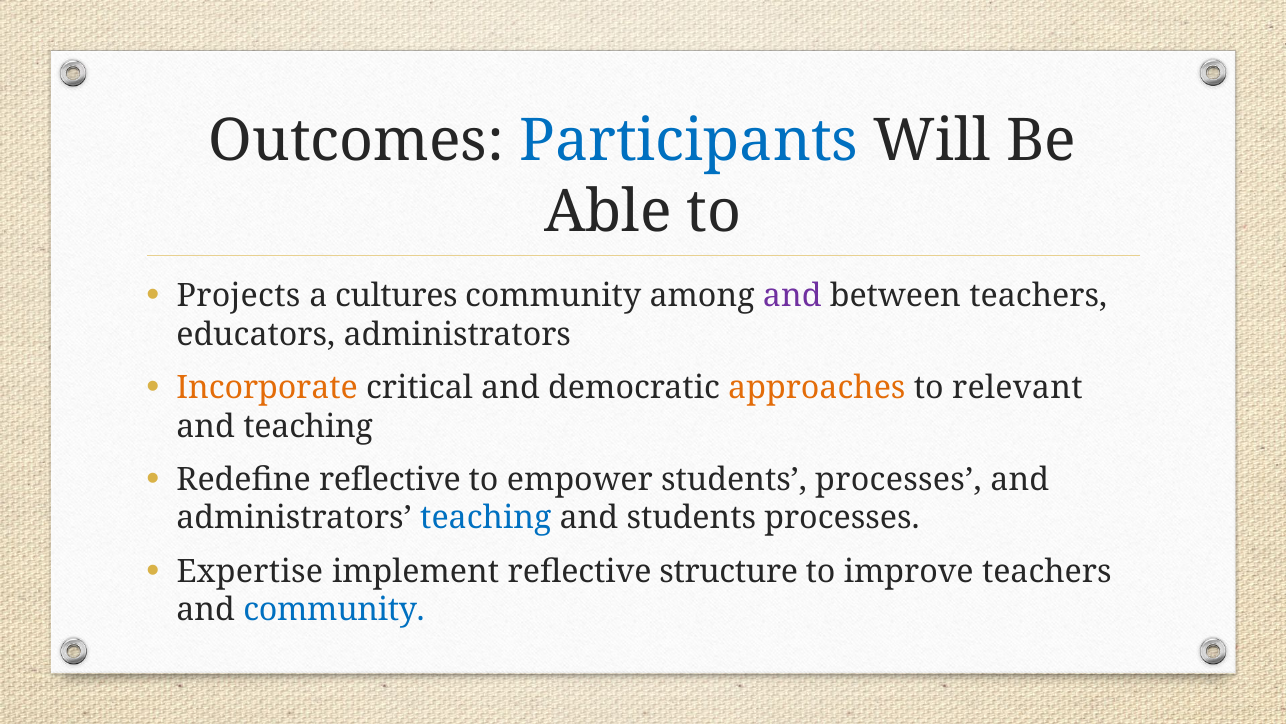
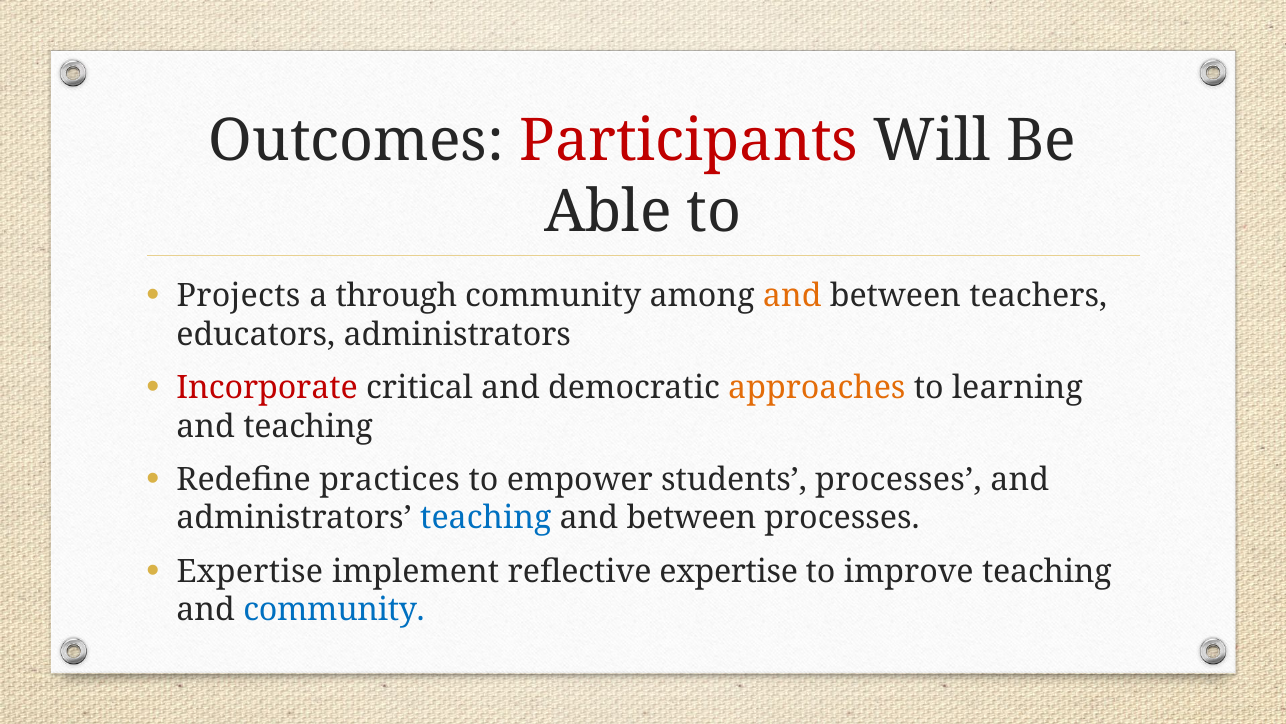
Participants colour: blue -> red (689, 141)
cultures: cultures -> through (396, 296)
and colour: purple -> orange (792, 296)
Incorporate colour: orange -> red (267, 388)
relevant: relevant -> learning (1018, 388)
Redefine reflective: reflective -> practices (390, 479)
students: students -> between (691, 518)
reflective structure: structure -> expertise (729, 571)
improve teachers: teachers -> teaching (1047, 571)
